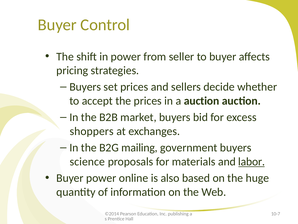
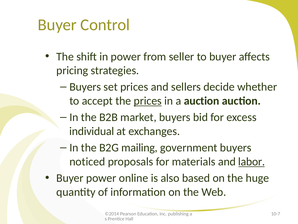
prices underline: none -> present (148, 101)
shoppers: shoppers -> individual (92, 131)
science: science -> noticed (87, 161)
